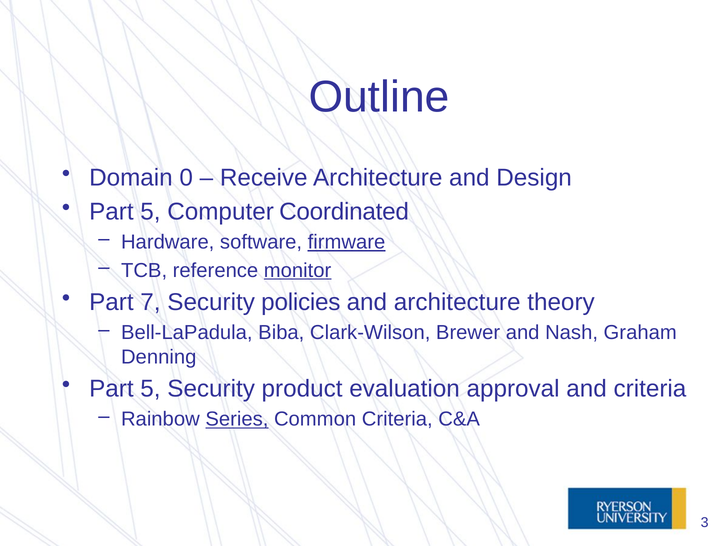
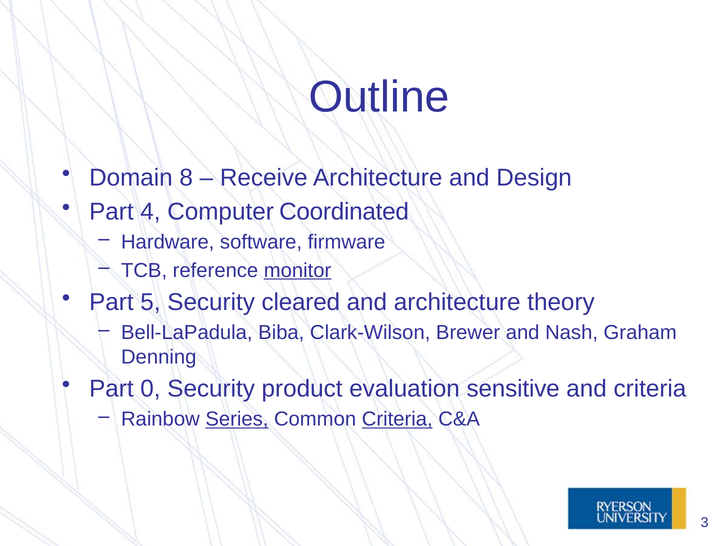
0: 0 -> 8 (186, 178)
5: 5 -> 4 (150, 212)
firmware underline: present -> none (347, 242)
7: 7 -> 5 (150, 302)
policies: policies -> cleared (301, 302)
5: 5 -> 0 (150, 389)
approval: approval -> sensitive (513, 389)
Criteria underline: none -> present (397, 419)
